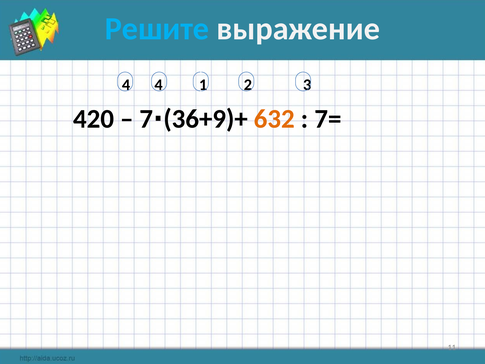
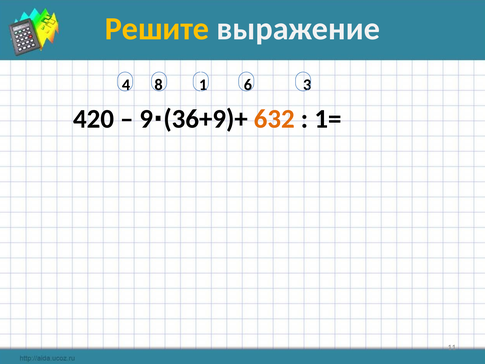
Решите colour: light blue -> yellow (157, 29)
4 4: 4 -> 8 (159, 85)
2: 2 -> 6 (248, 85)
7: 7 -> 9 (146, 119)
7=: 7= -> 1= (328, 119)
